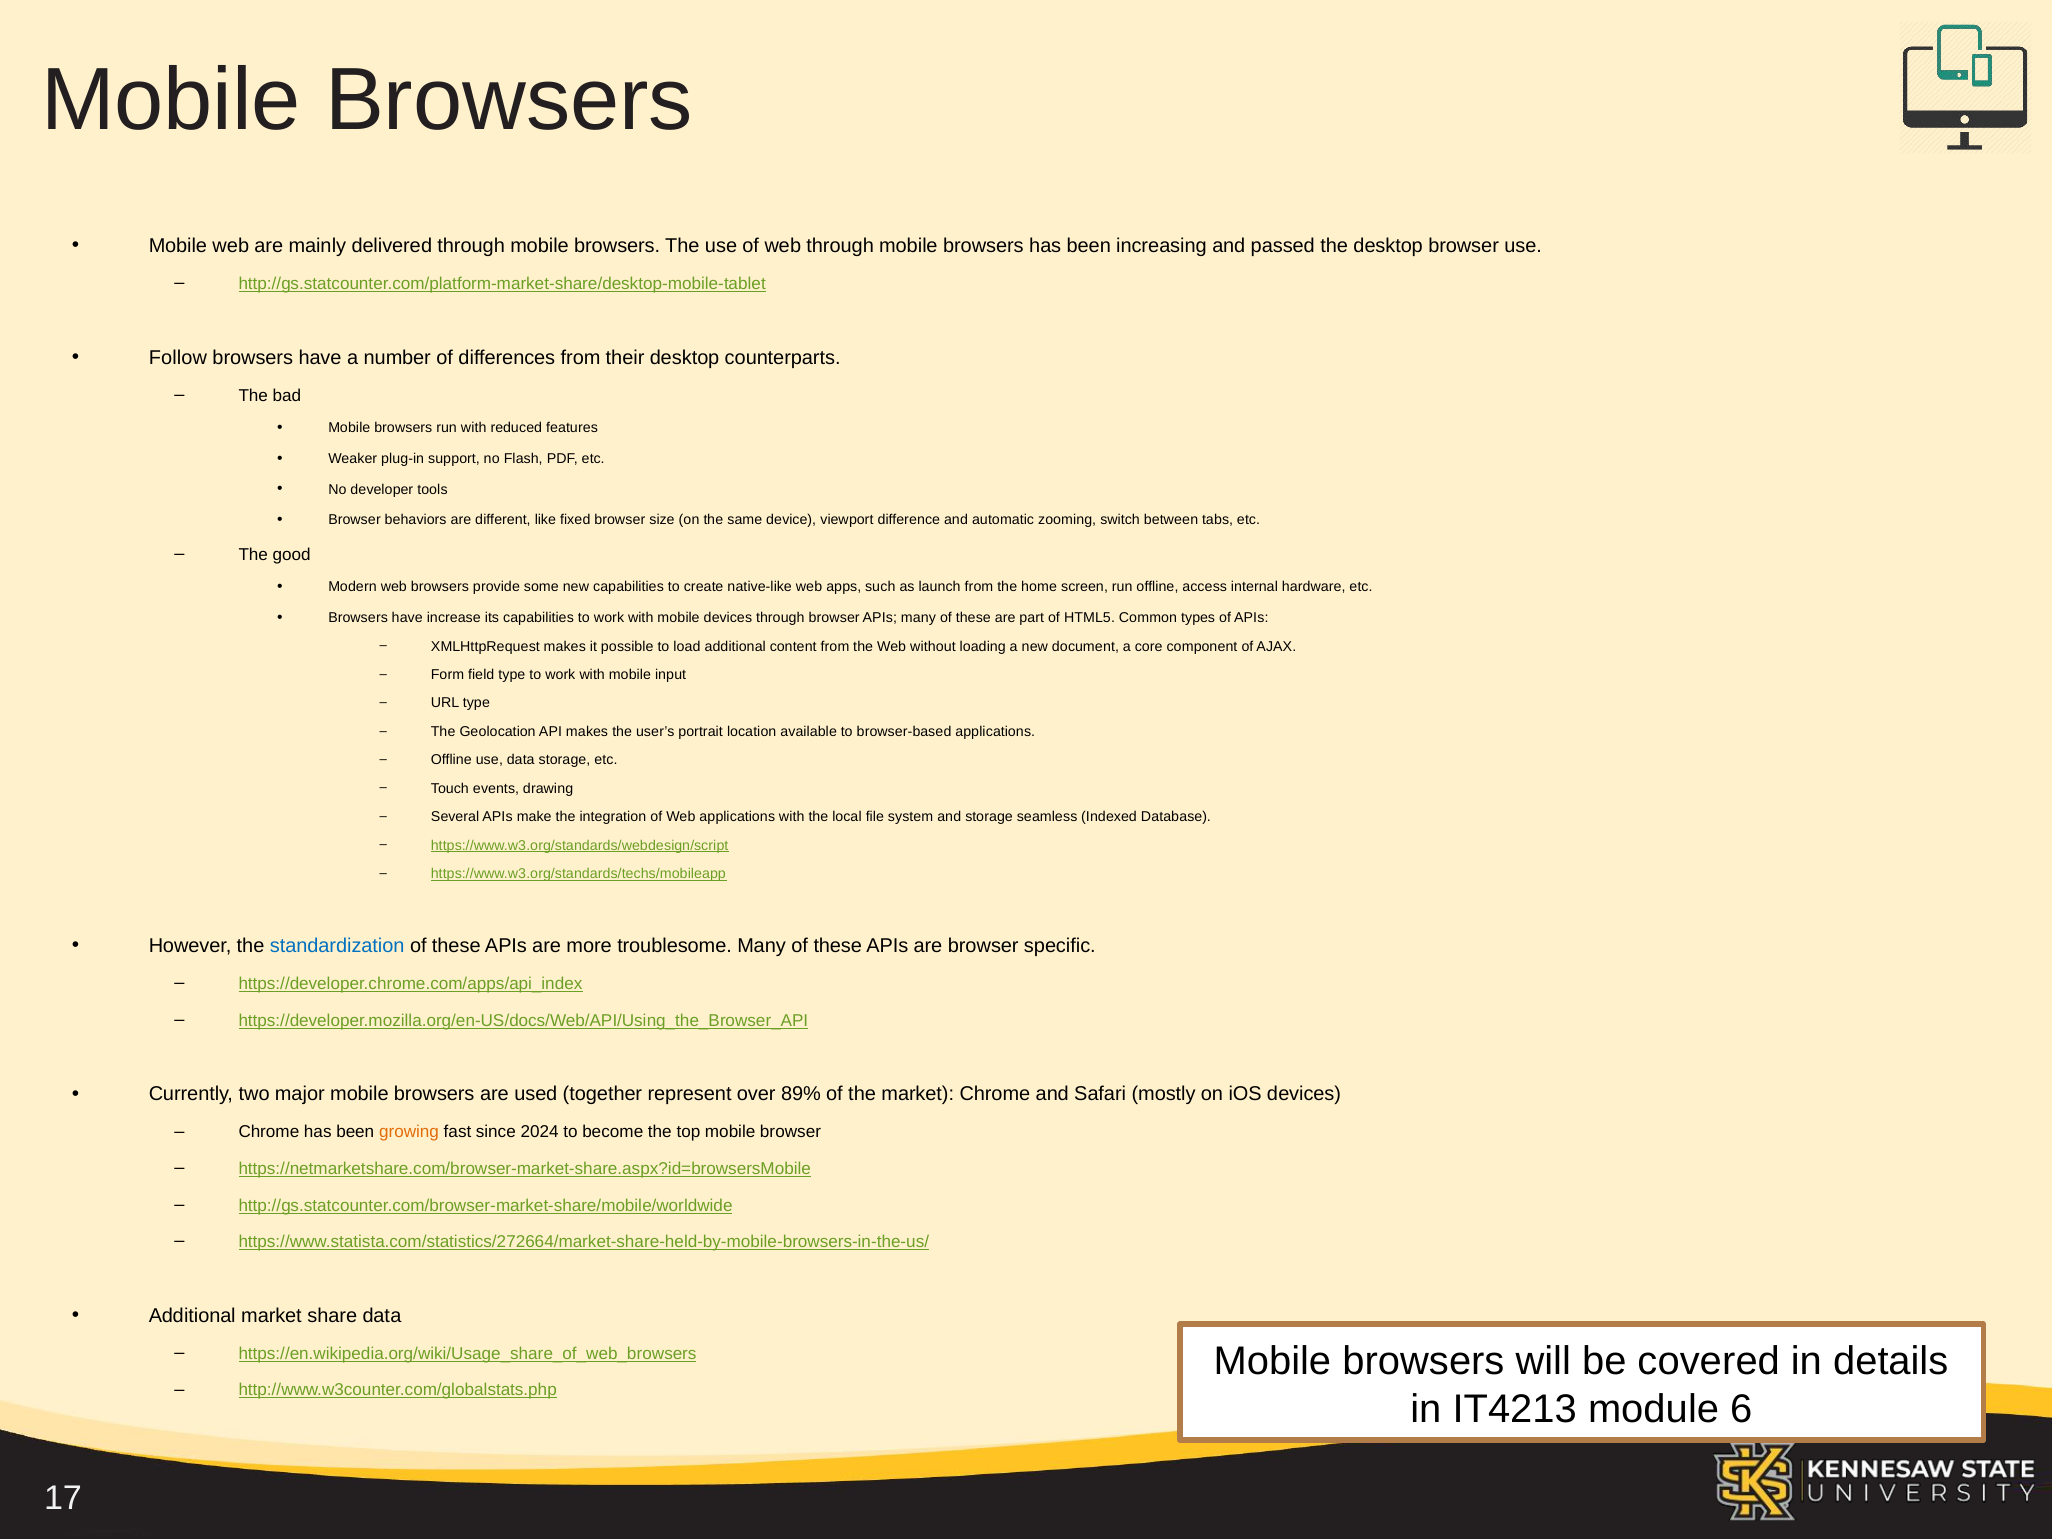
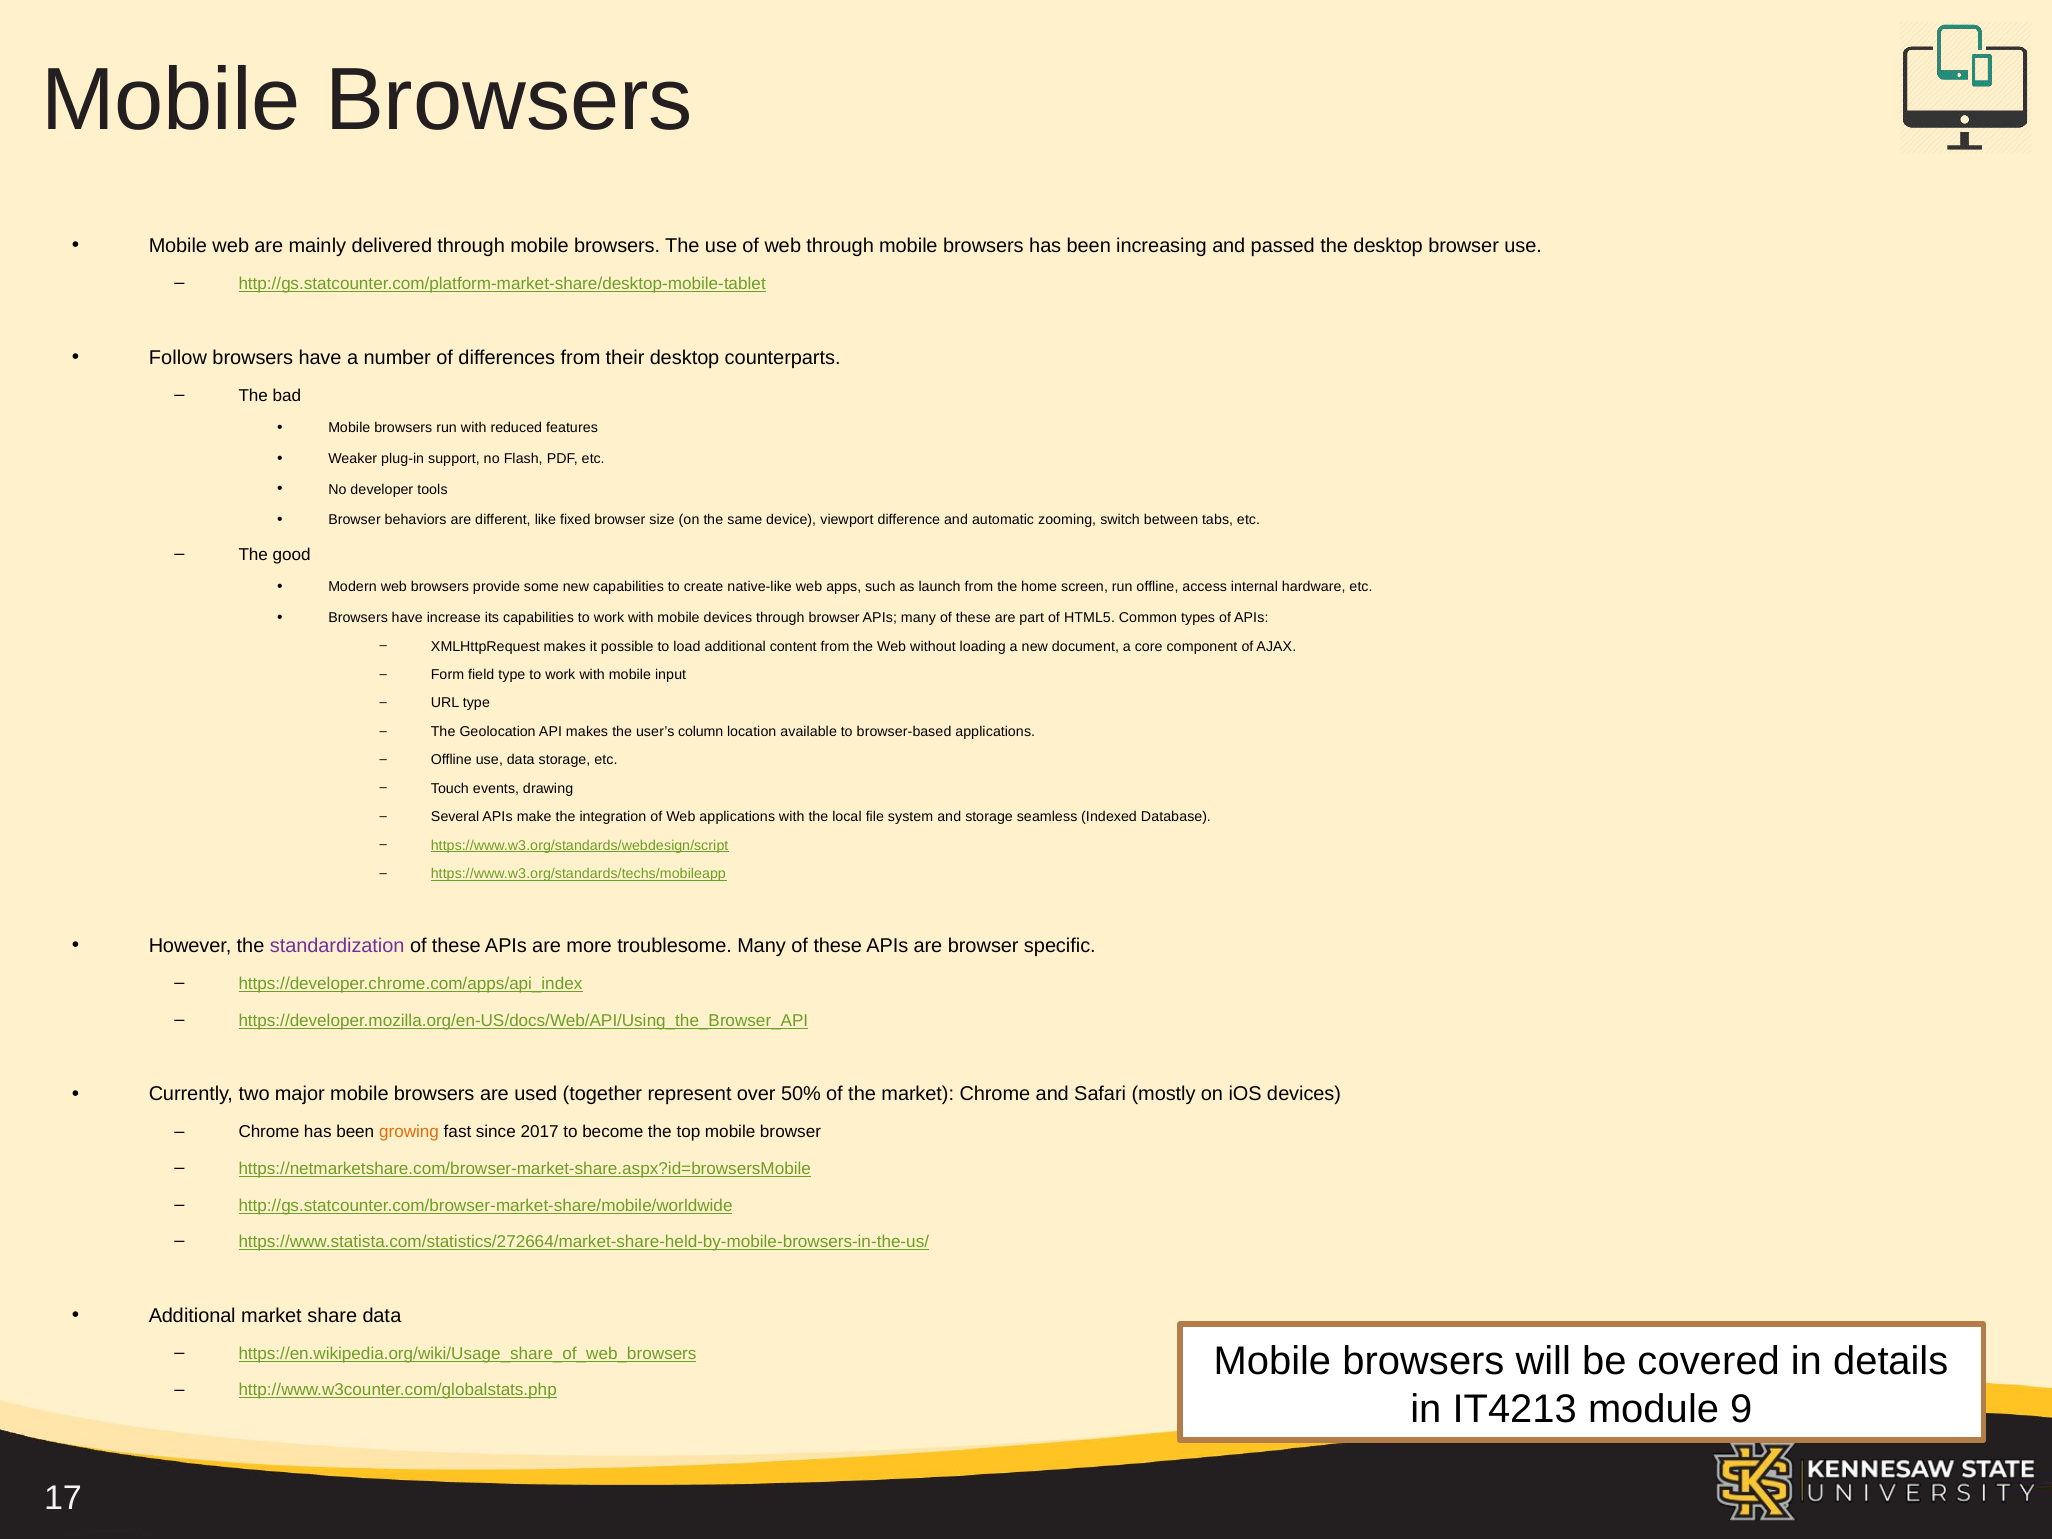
portrait: portrait -> column (701, 732)
standardization colour: blue -> purple (337, 946)
89%: 89% -> 50% (801, 1094)
2024: 2024 -> 2017 (540, 1132)
6: 6 -> 9 (1741, 1409)
